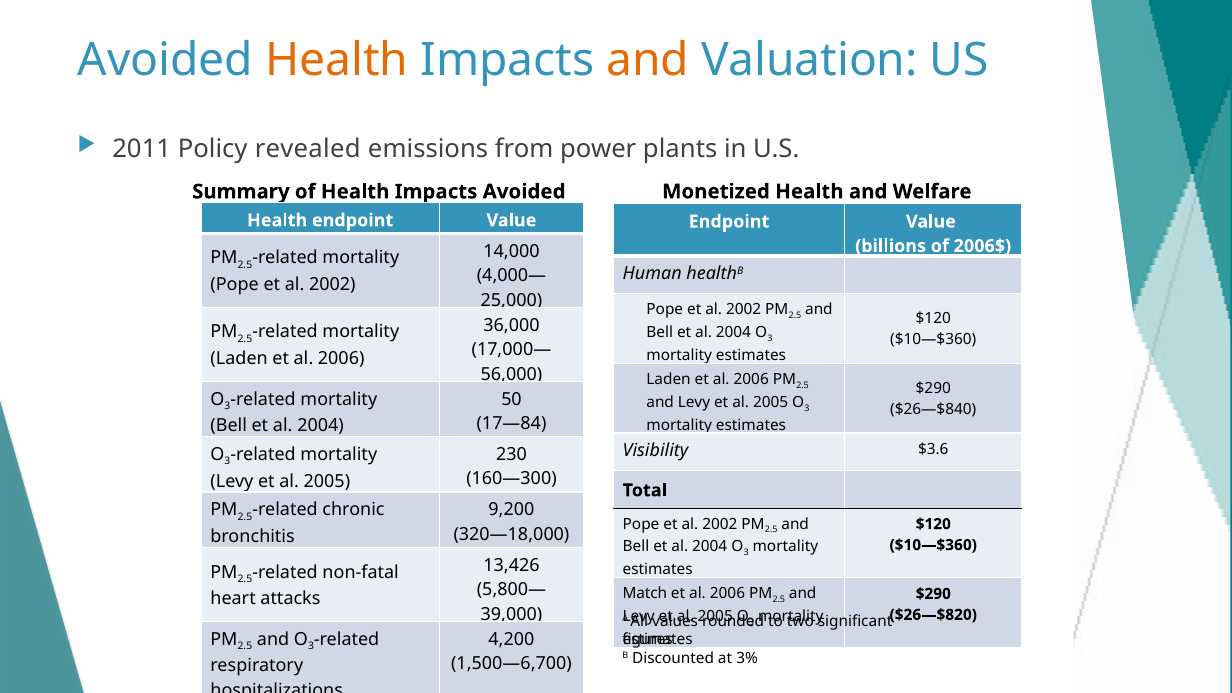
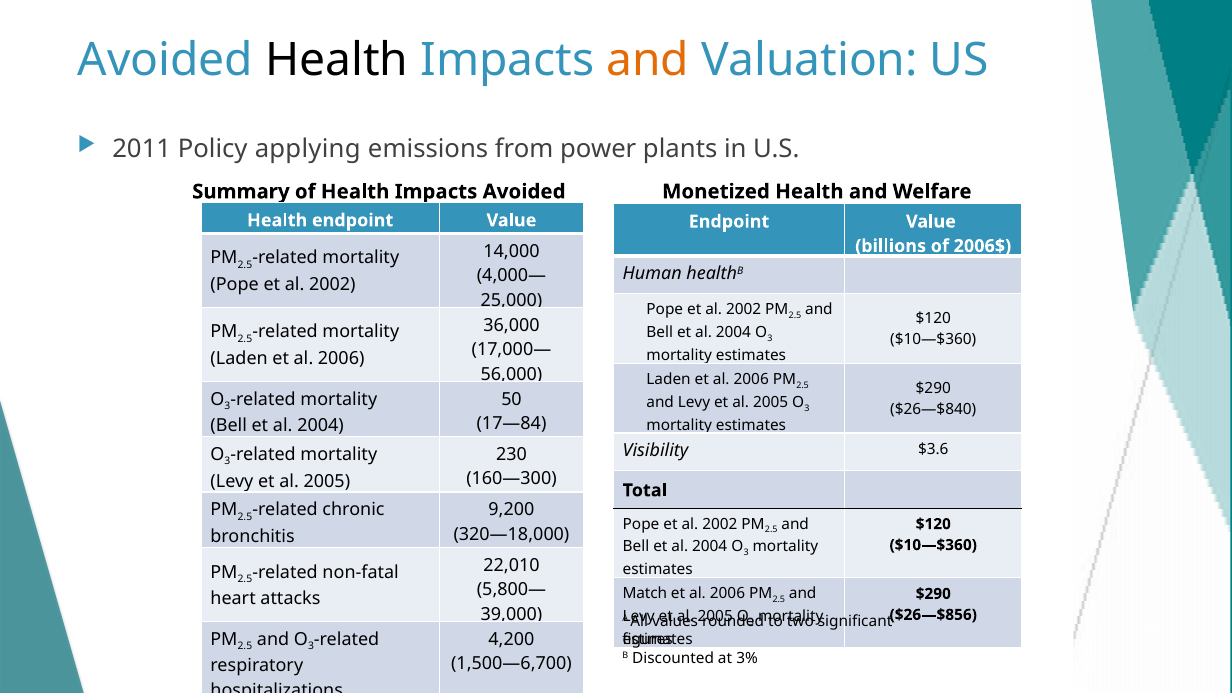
Health colour: orange -> black (337, 60)
revealed: revealed -> applying (308, 149)
13,426: 13,426 -> 22,010 (512, 565)
$26—$820: $26—$820 -> $26—$856 (933, 615)
